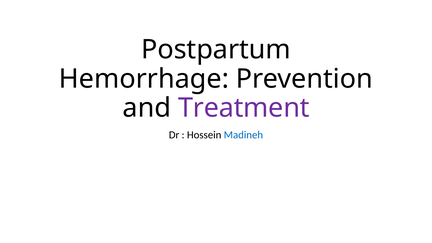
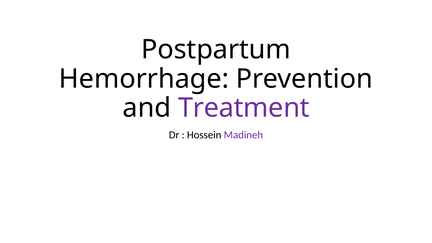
Madineh colour: blue -> purple (243, 135)
